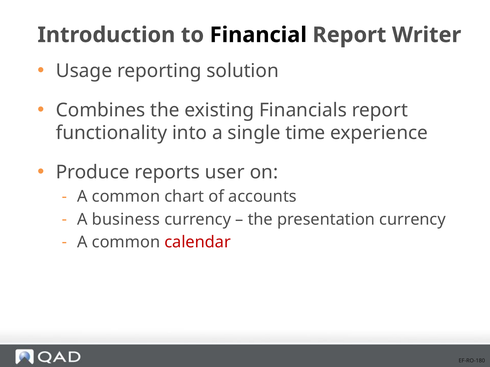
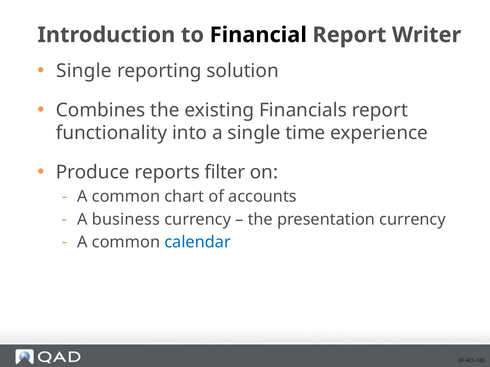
Usage: Usage -> Single (84, 71)
user: user -> filter (225, 172)
calendar colour: red -> blue (198, 242)
